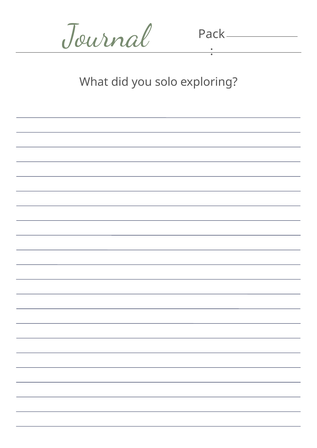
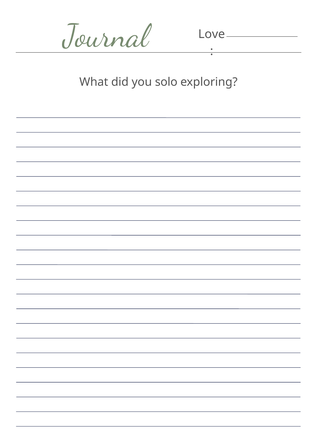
Pack: Pack -> Love (212, 34)
